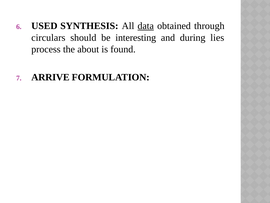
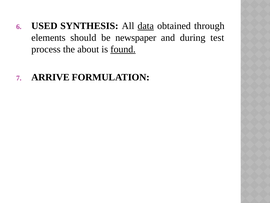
circulars: circulars -> elements (48, 38)
interesting: interesting -> newspaper (136, 38)
lies: lies -> test (217, 38)
found underline: none -> present (123, 49)
